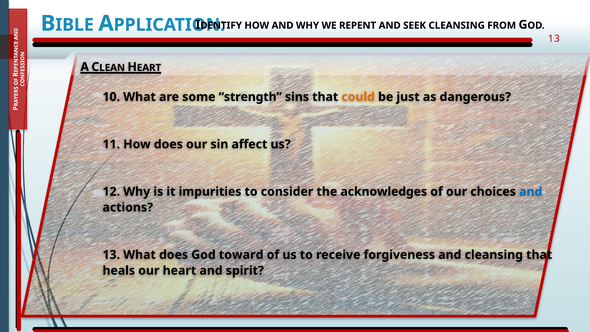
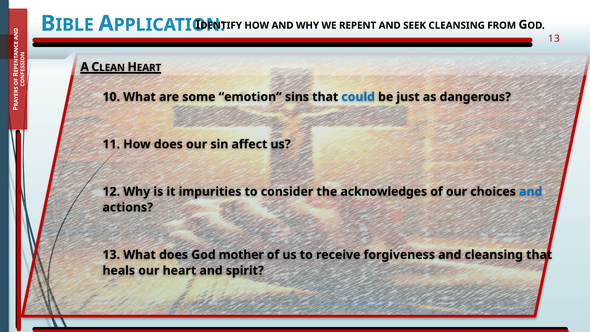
strength: strength -> emotion (250, 97)
could colour: orange -> blue (358, 97)
toward: toward -> mother (241, 255)
